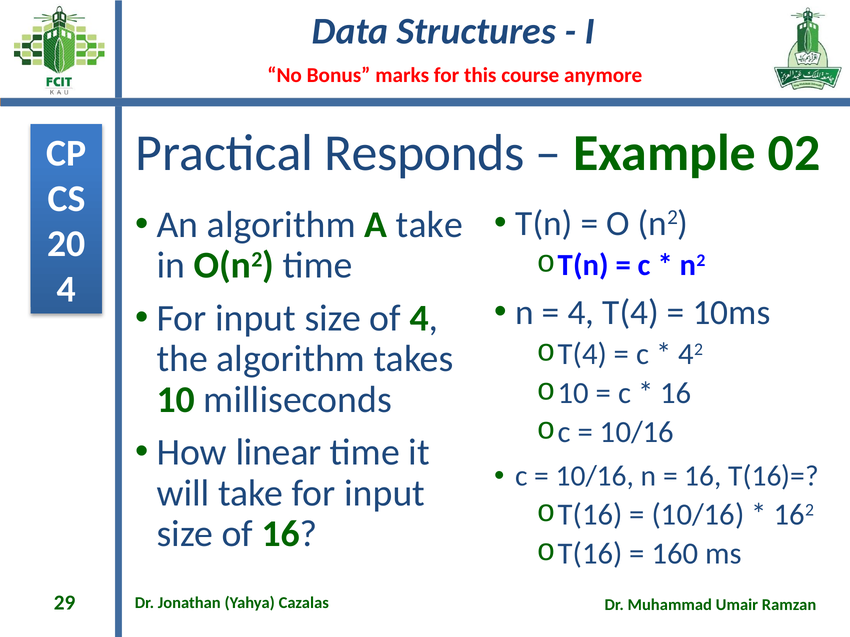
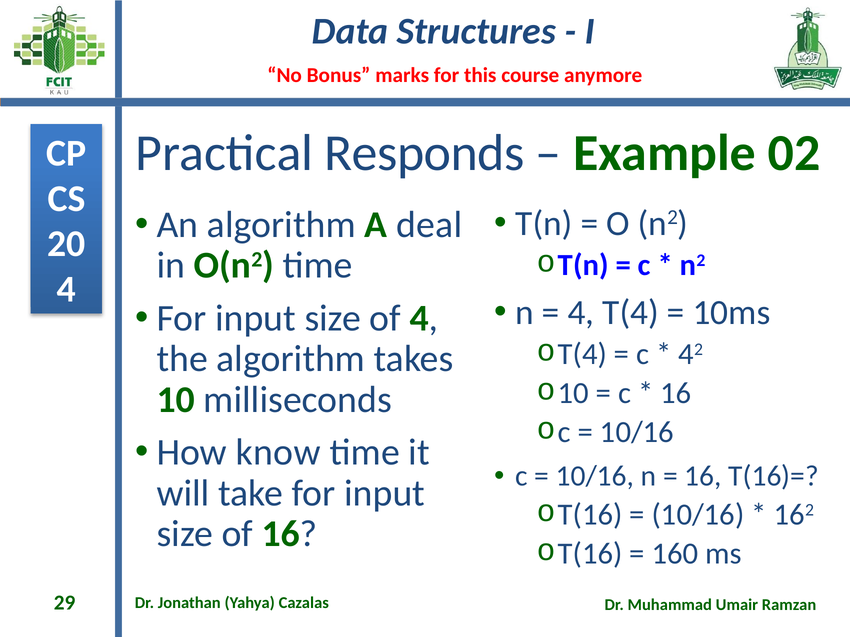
A take: take -> deal (429, 225)
linear: linear -> know (278, 453)
